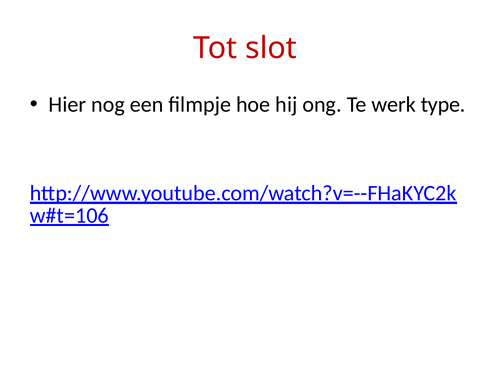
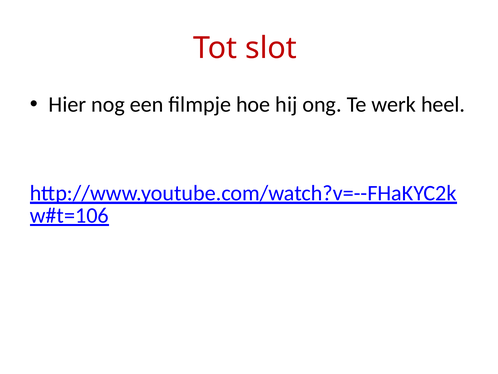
type: type -> heel (443, 104)
